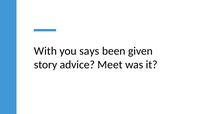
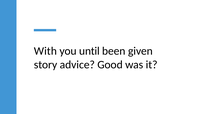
says: says -> until (89, 51)
Meet: Meet -> Good (110, 65)
